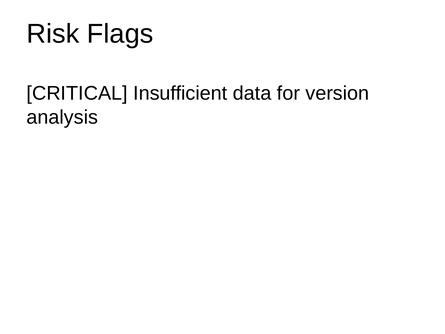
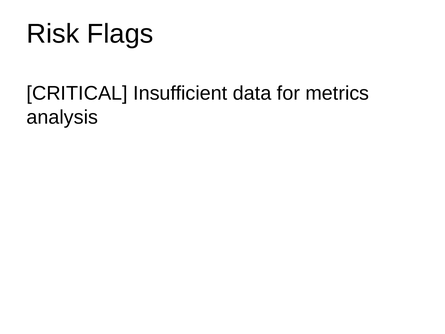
version: version -> metrics (337, 93)
